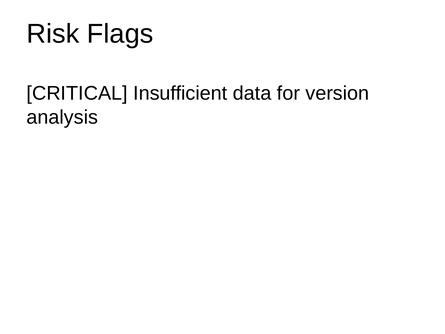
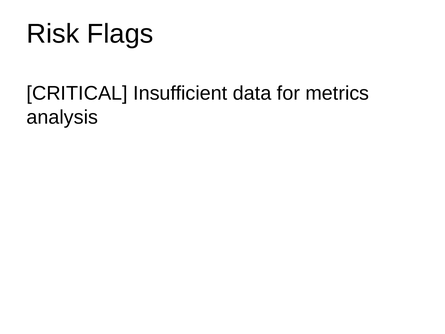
version: version -> metrics (337, 93)
